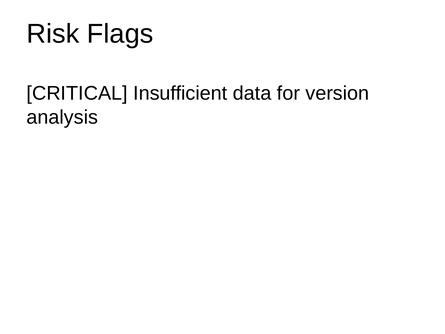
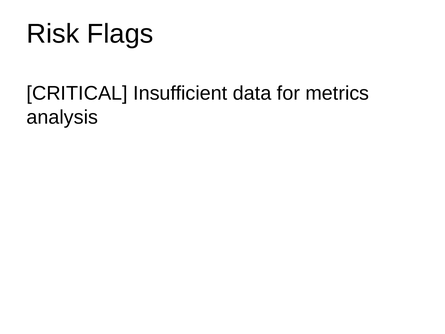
version: version -> metrics (337, 93)
